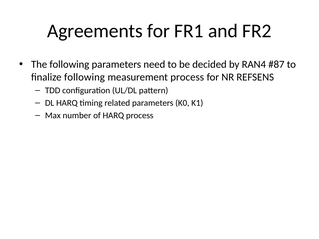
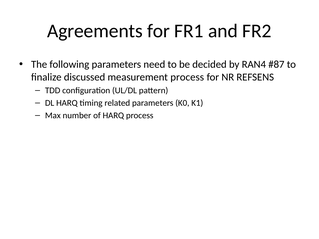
finalize following: following -> discussed (85, 77)
